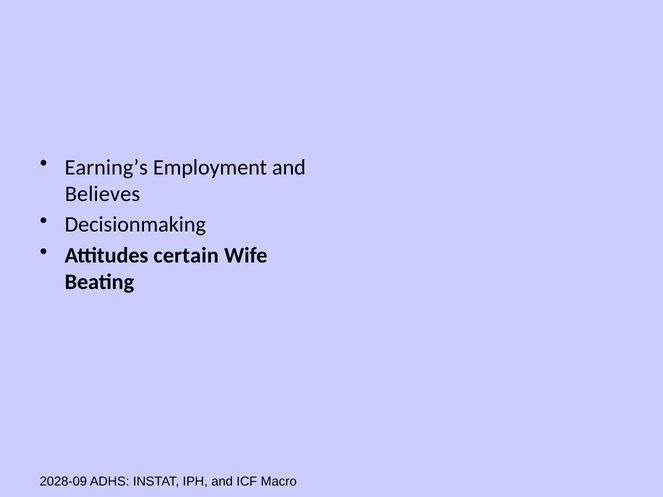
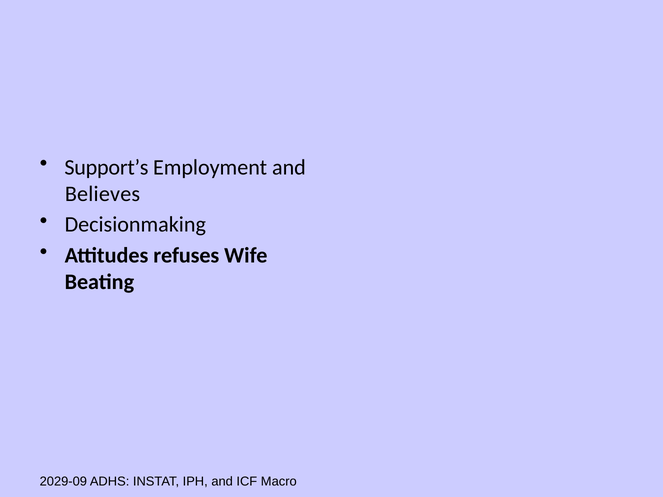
Earning’s: Earning’s -> Support’s (106, 167)
certain: certain -> refuses (186, 256)
2028-09: 2028-09 -> 2029-09 (63, 482)
